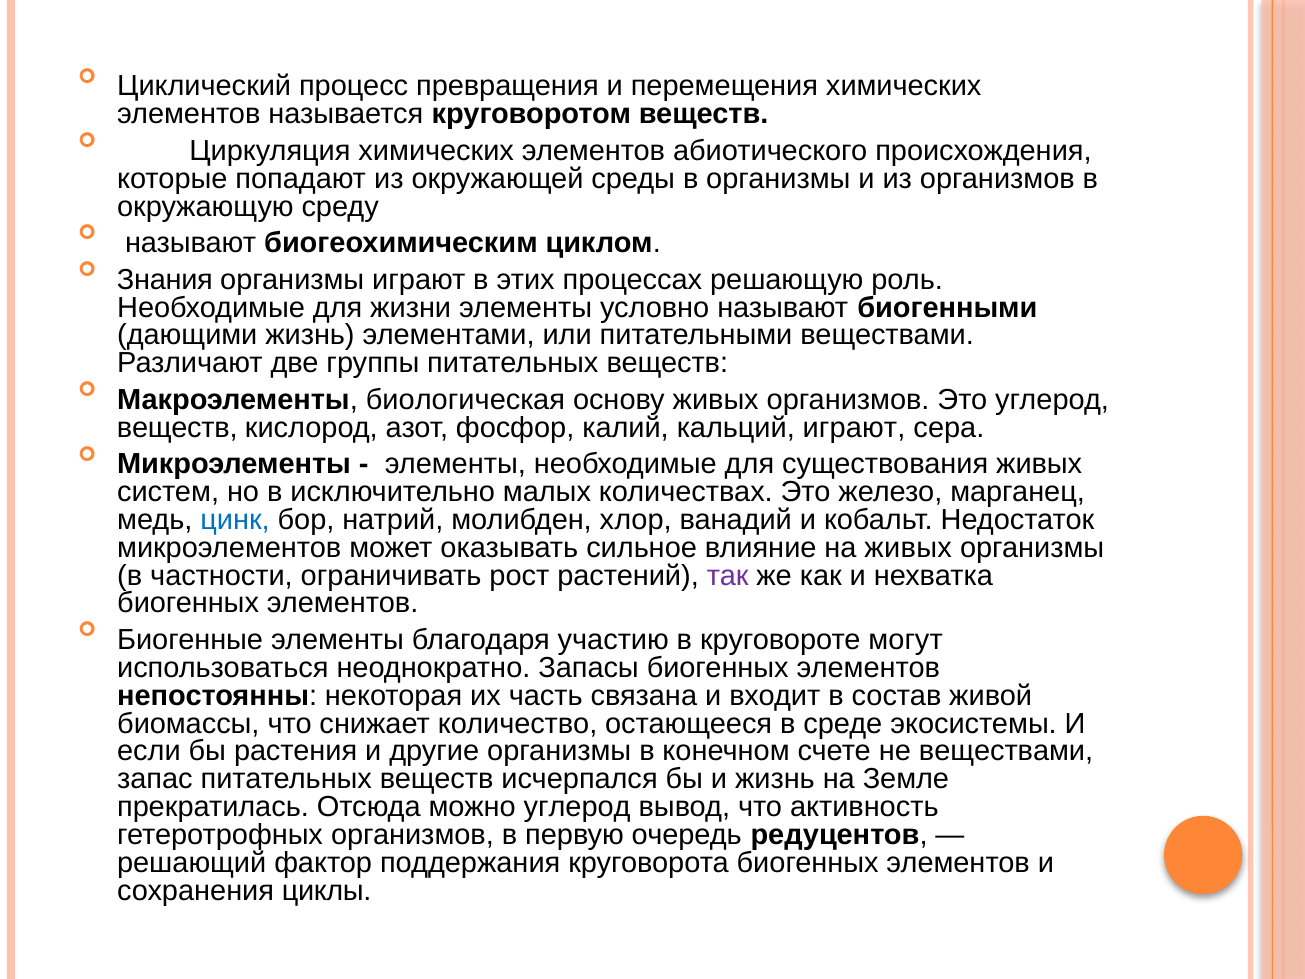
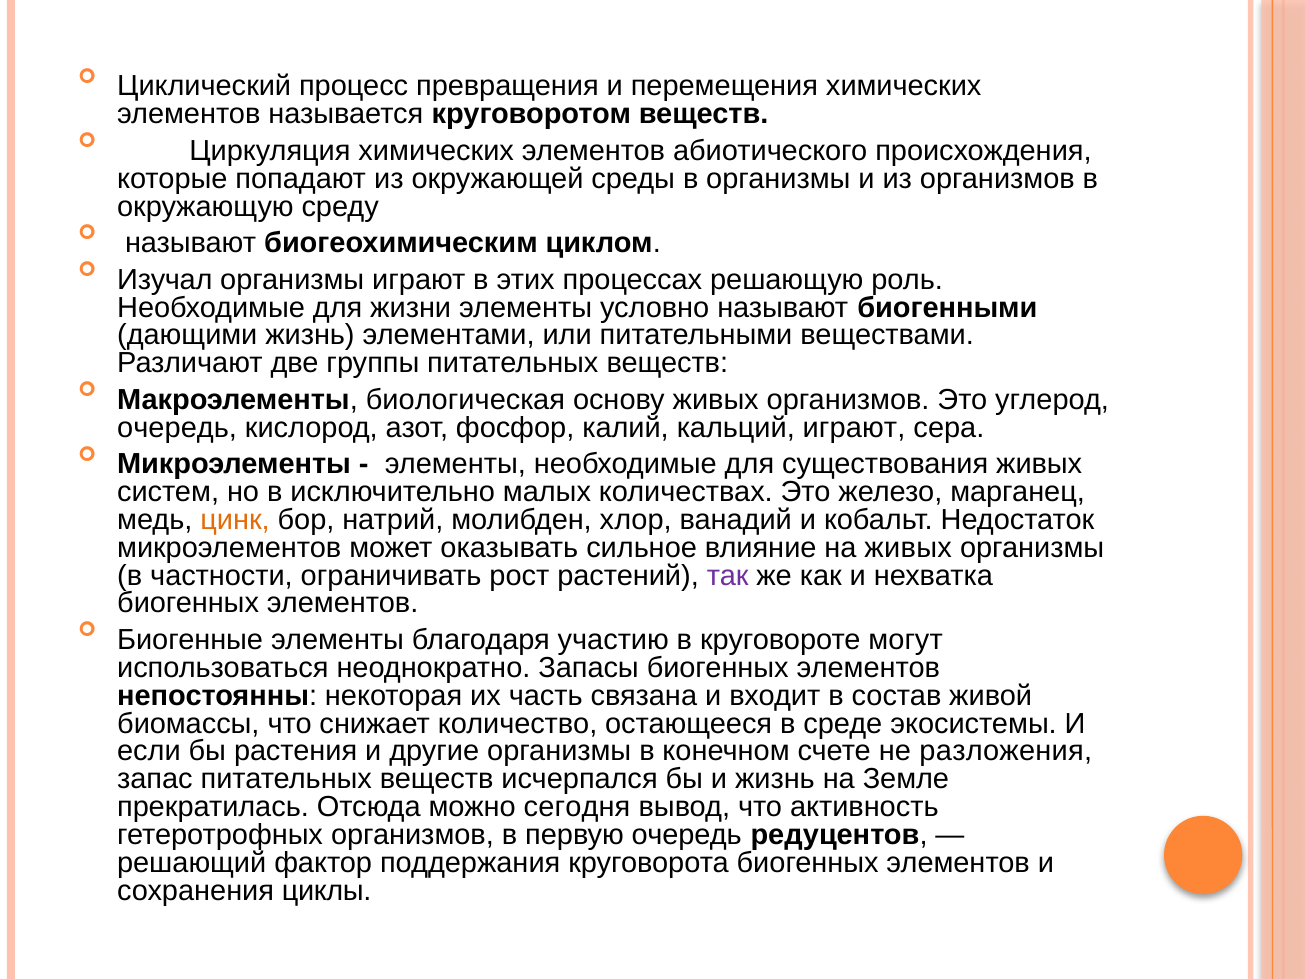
Знания: Знания -> Изучал (165, 280)
веществ: веществ -> очередь (177, 427)
цинк colour: blue -> orange (235, 520)
не веществами: веществами -> разложения (1006, 751)
можно углерод: углерод -> сегодня (577, 807)
